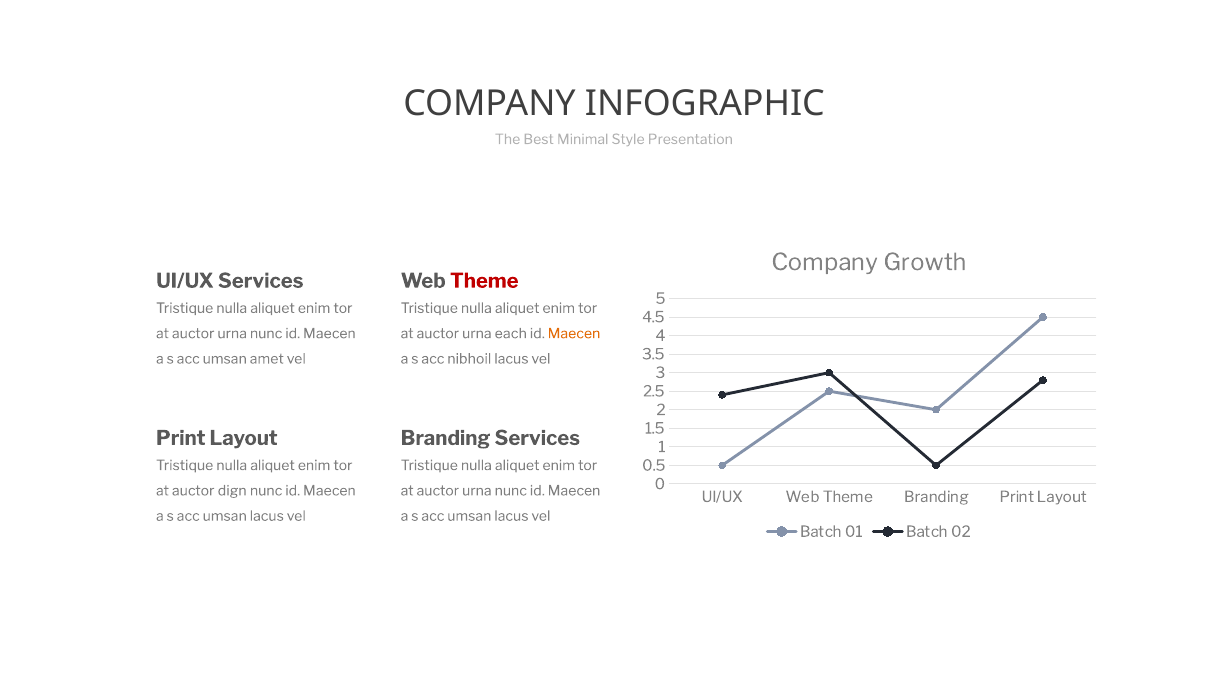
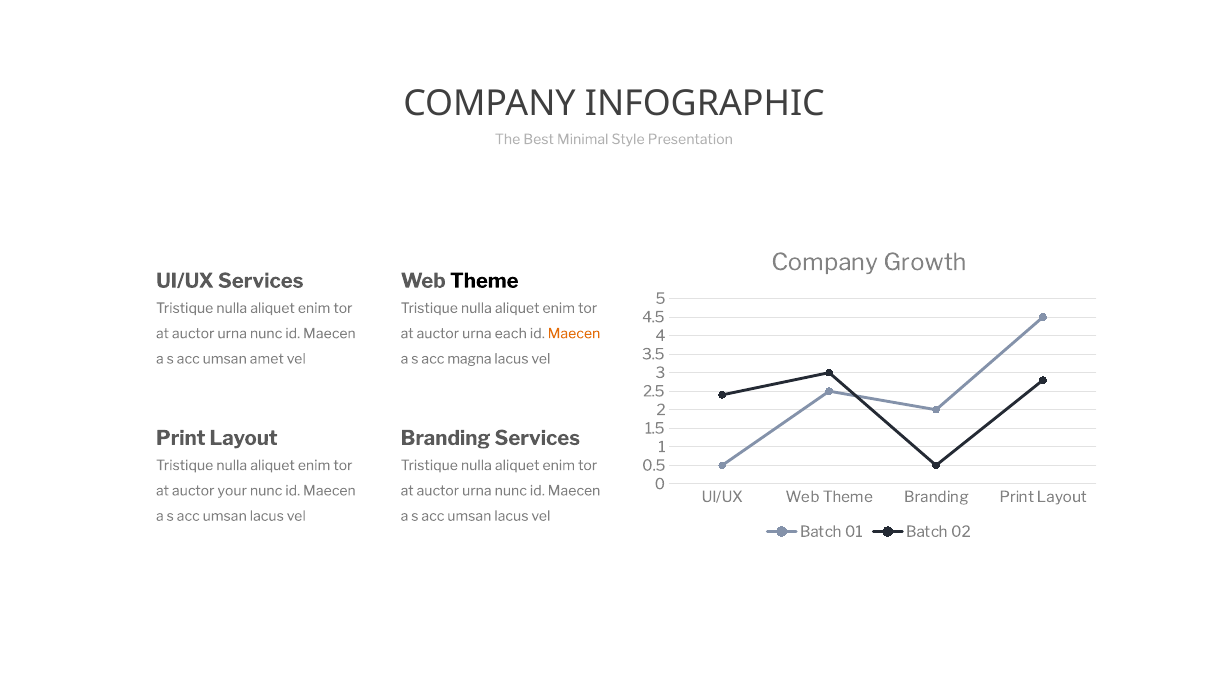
Theme colour: red -> black (484, 281)
nibhoil: nibhoil -> magna (469, 359)
dign: dign -> your (232, 491)
